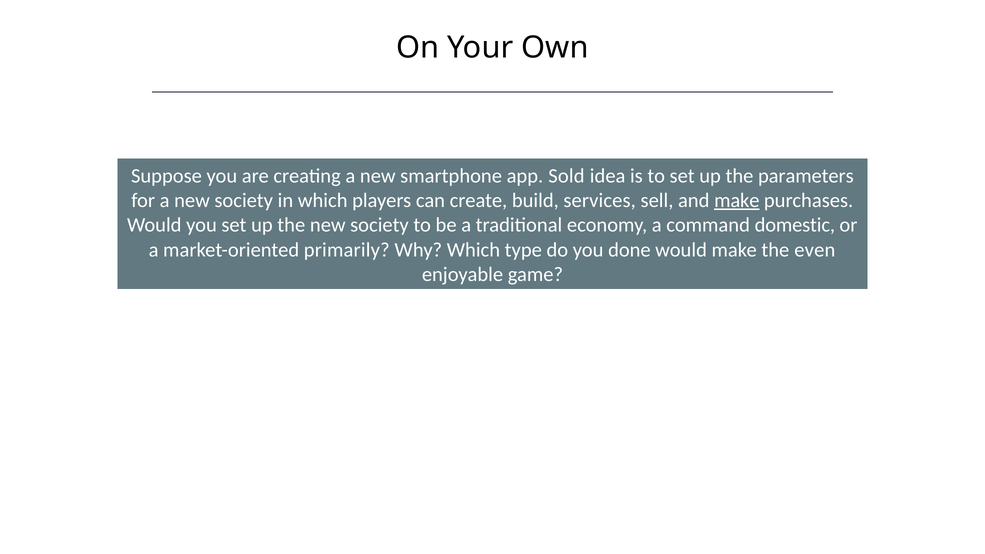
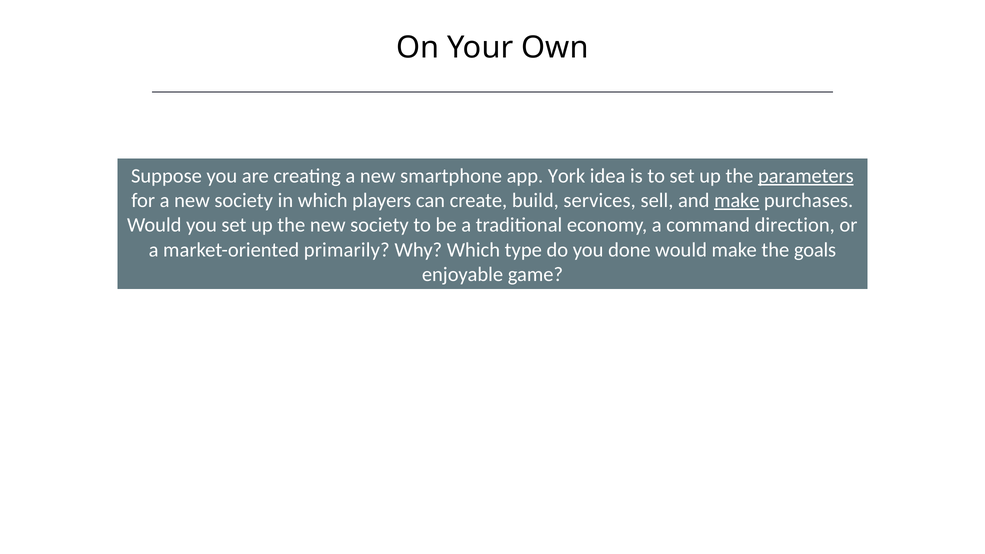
Sold: Sold -> York (567, 176)
parameters underline: none -> present (806, 176)
domestic: domestic -> direction (795, 225)
even: even -> goals (815, 250)
